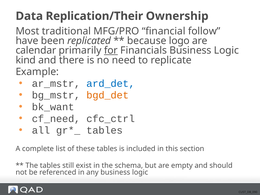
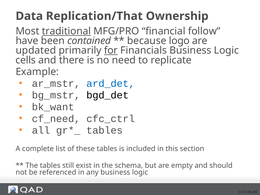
Replication/Their: Replication/Their -> Replication/That (94, 16)
traditional underline: none -> present (66, 31)
replicated: replicated -> contained (89, 41)
calendar: calendar -> updated (36, 50)
kind: kind -> cells (26, 60)
bgd_det colour: orange -> black (108, 95)
